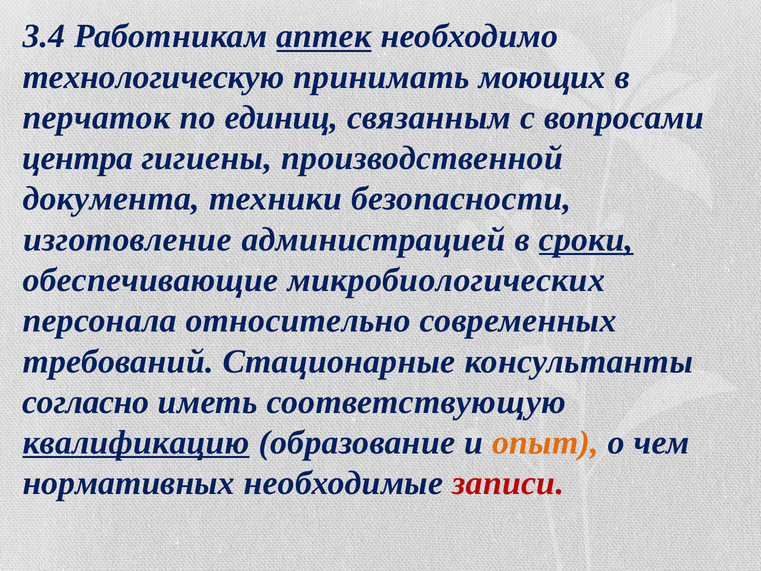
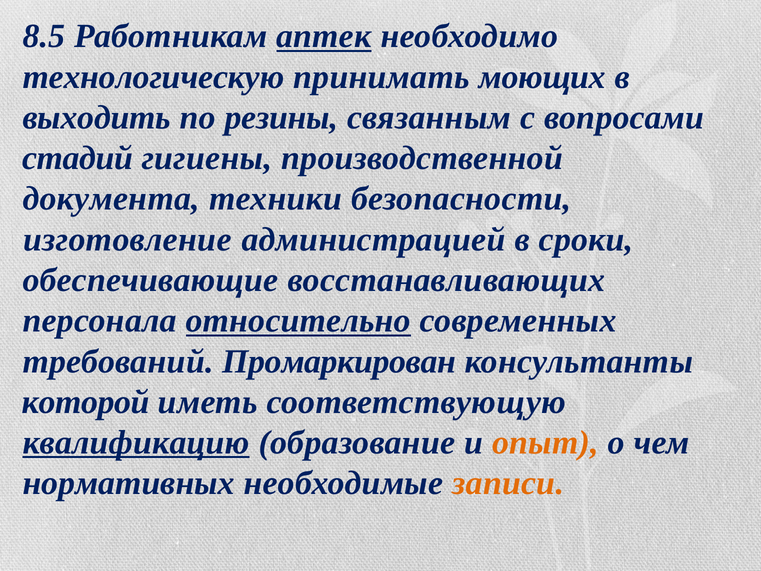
3.4: 3.4 -> 8.5 (44, 36)
перчаток: перчаток -> выходить (97, 117)
единиц: единиц -> резины (281, 117)
центра: центра -> стадий (78, 158)
сроки underline: present -> none (586, 239)
микробиологических: микробиологических -> восстанавливающих (446, 280)
относительно underline: none -> present (298, 321)
Стационарные: Стационарные -> Промаркирован (339, 361)
согласно: согласно -> которой (86, 402)
записи colour: red -> orange (508, 483)
